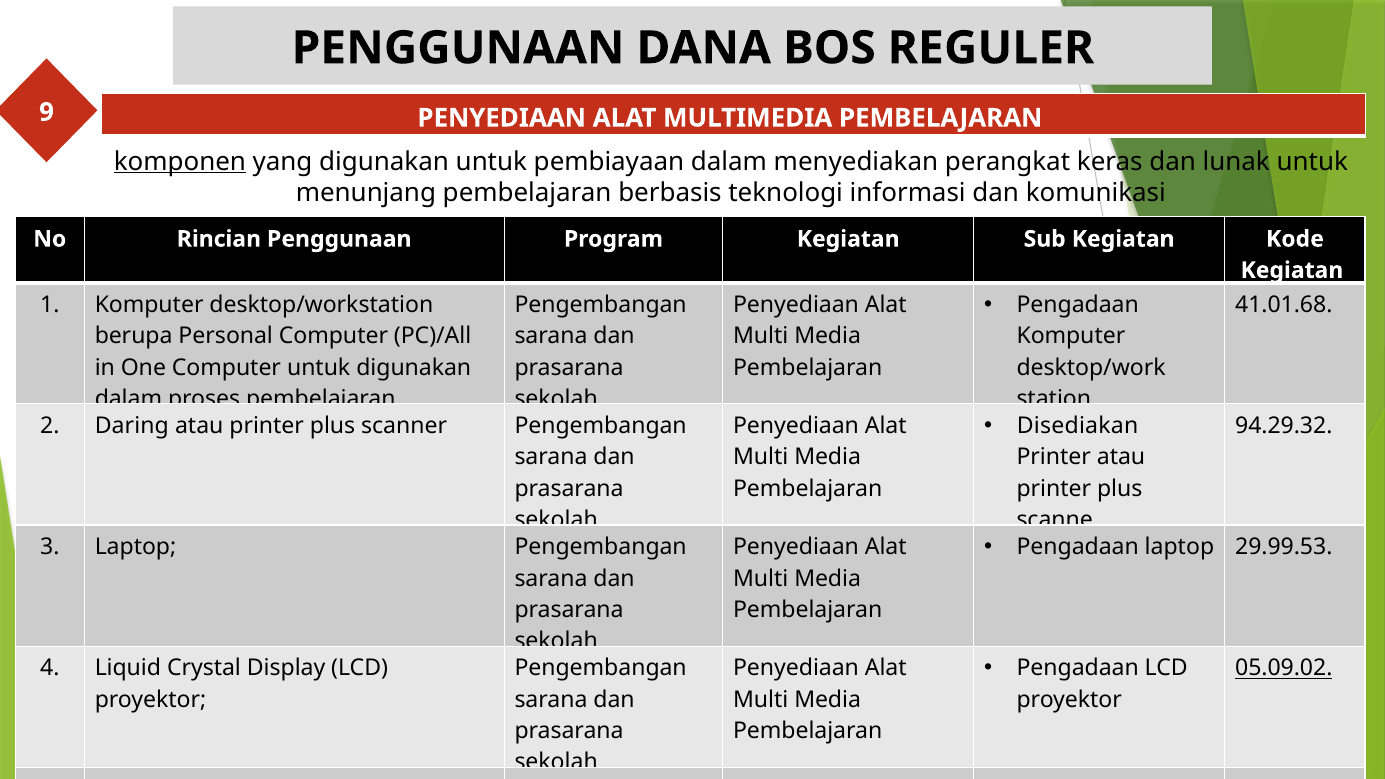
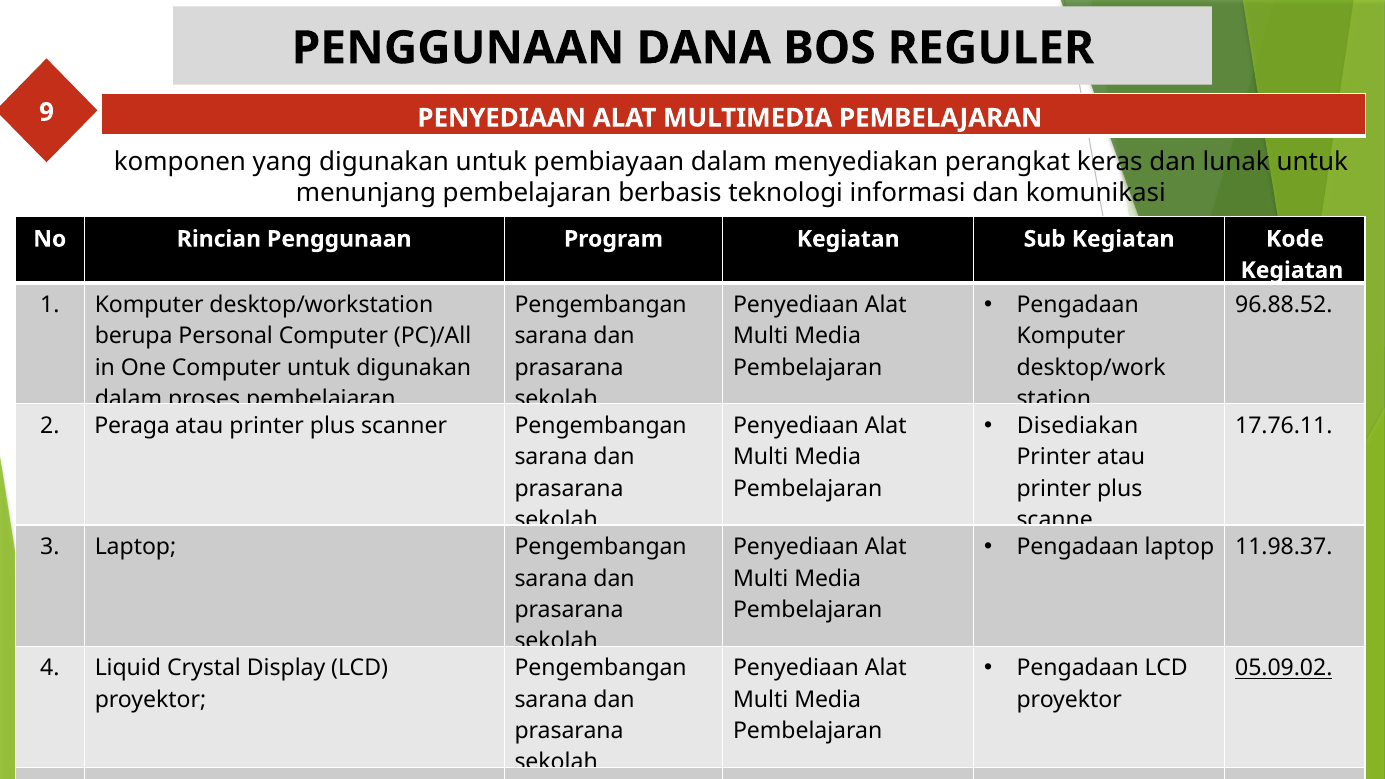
komponen underline: present -> none (180, 161)
41.01.68: 41.01.68 -> 96.88.52 (1284, 305)
Daring: Daring -> Peraga (132, 426)
94.29.32: 94.29.32 -> 17.76.11 (1284, 426)
29.99.53: 29.99.53 -> 11.98.37 (1284, 547)
